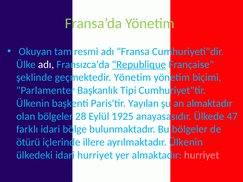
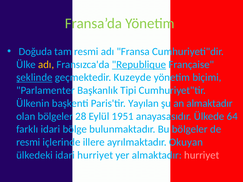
Okuyan: Okuyan -> Doğuda (35, 52)
adı colour: white -> yellow (46, 65)
şeklinde underline: none -> present (34, 78)
geçmektedir Yönetim: Yönetim -> Kuzeyde (132, 78)
1925: 1925 -> 1951 (123, 116)
47: 47 -> 64 (232, 116)
ötürü: ötürü -> resmi (28, 142)
ayrılmaktadır Ülkenin: Ülkenin -> Okuyan (186, 142)
